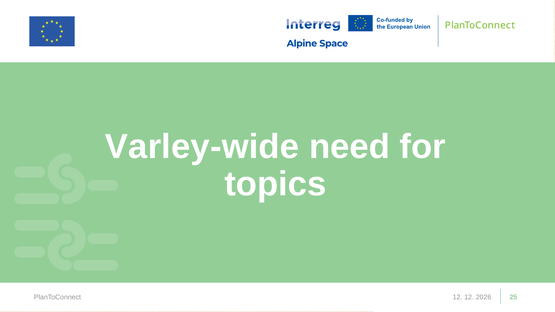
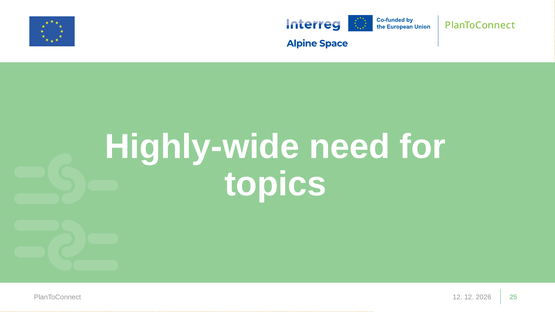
Varley-wide: Varley-wide -> Highly-wide (202, 147)
